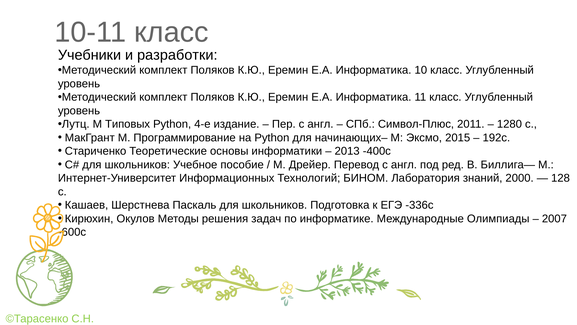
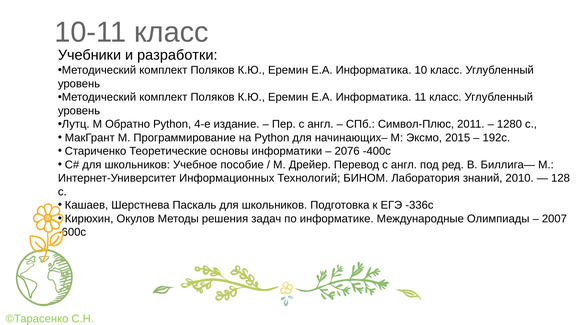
Типовых: Типовых -> Обратно (128, 124)
2013: 2013 -> 2076 (347, 151)
2000: 2000 -> 2010 (520, 178)
